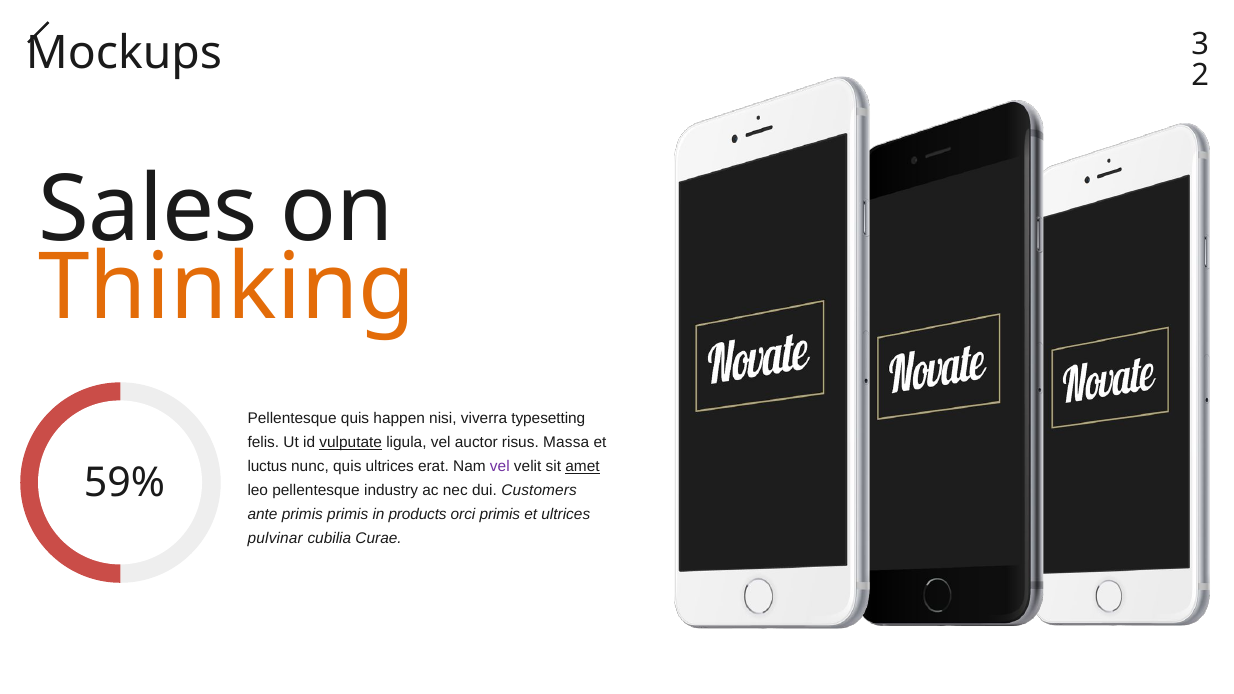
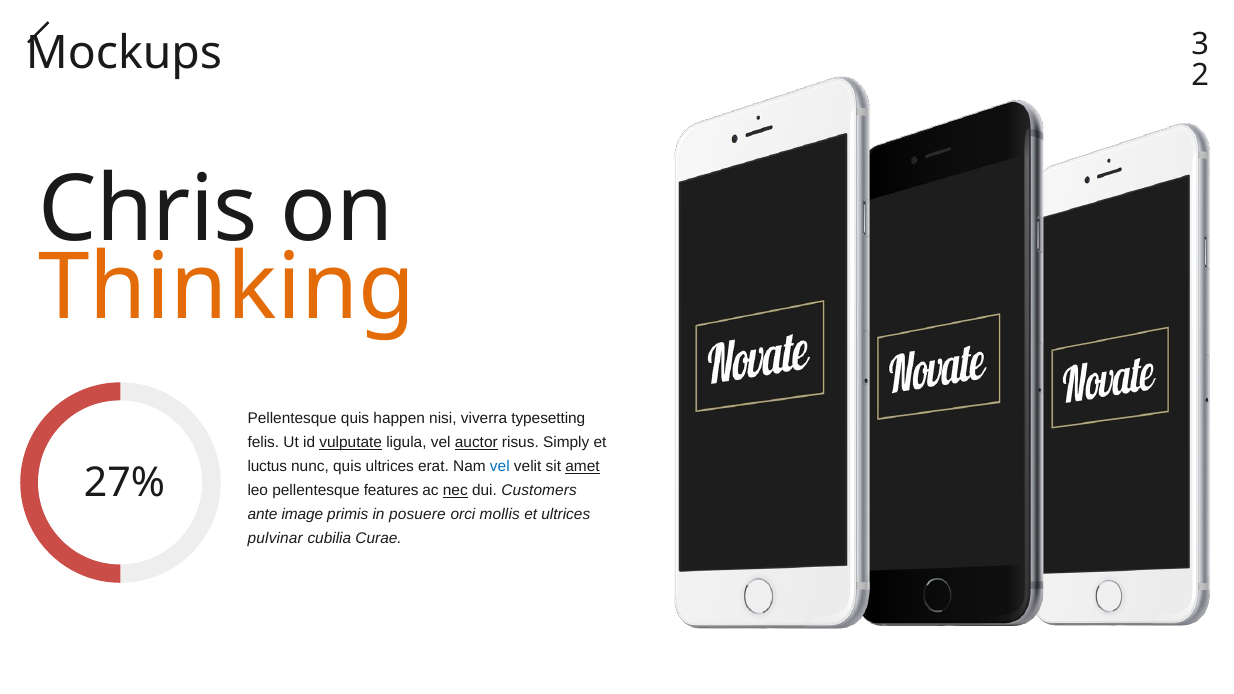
Sales: Sales -> Chris (148, 210)
auctor underline: none -> present (476, 443)
Massa: Massa -> Simply (566, 443)
vel colour: purple -> blue (500, 467)
59%: 59% -> 27% (124, 483)
industry: industry -> features (391, 491)
nec underline: none -> present (455, 491)
ante primis: primis -> image (302, 515)
products: products -> posuere (417, 515)
orci primis: primis -> mollis (500, 515)
